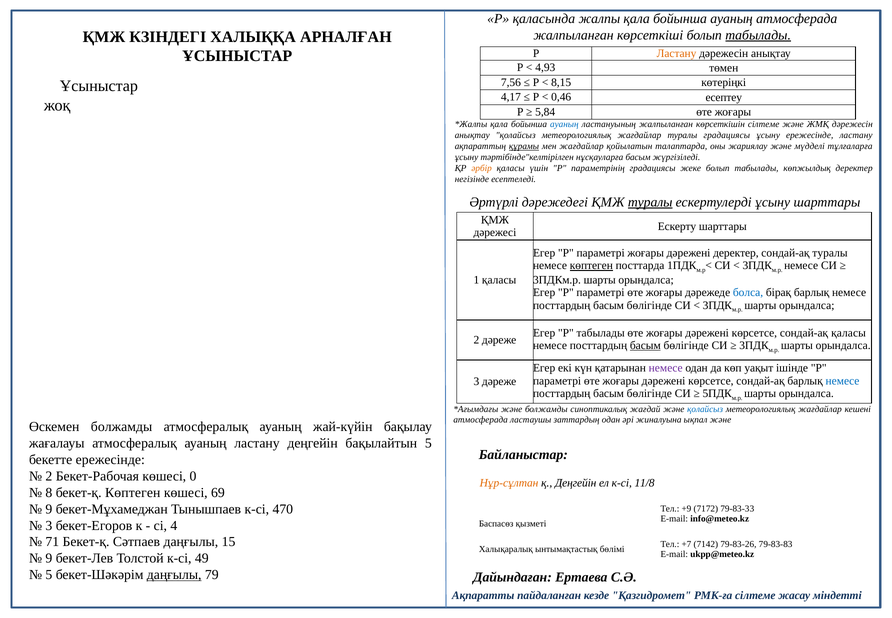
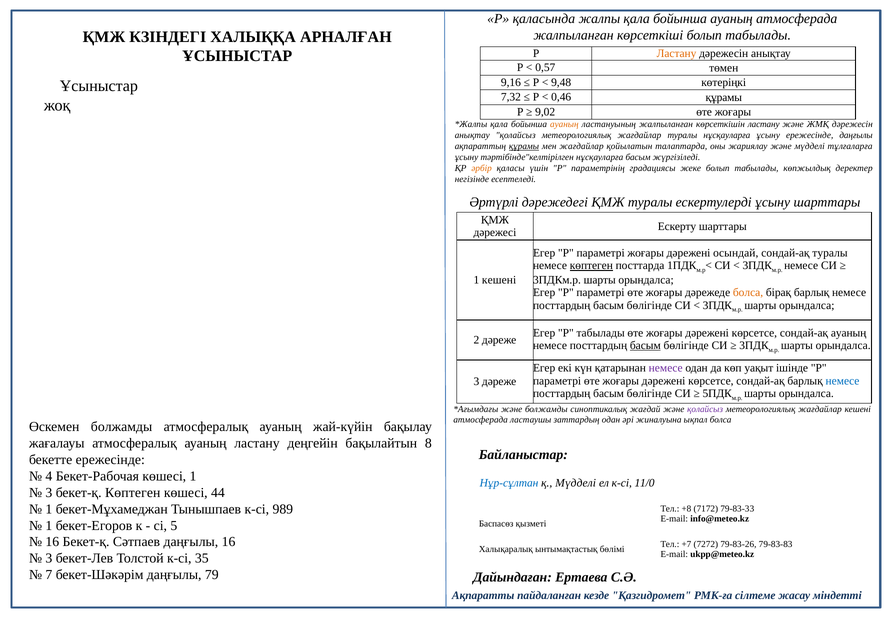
табылады underline: present -> none (758, 35)
4,93: 4,93 -> 0,57 (545, 68)
7,56: 7,56 -> 9,16 (511, 82)
8,15: 8,15 -> 9,48 (561, 82)
4,17: 4,17 -> 7,32 (511, 97)
0,46 есептеу: есептеу -> құрамы (724, 97)
5,84: 5,84 -> 9,02 (545, 112)
ауаның colour: blue -> orange (564, 124)
көрсеткішін сілтеме: сілтеме -> ластану (764, 124)
туралы градациясы: градациясы -> нұсқауларға (727, 135)
ережесінде ластану: ластану -> даңғылы (856, 135)
туралы underline: present -> none (650, 202)
дәрежені деректер: деректер -> осындай (736, 253)
1 қаласы: қаласы -> кешені (499, 280)
болса colour: blue -> orange (748, 292)
сондай-ақ қаласы: қаласы -> ауаның (849, 333)
қолайсыз colour: blue -> purple (705, 409)
ықпал және: және -> болса (721, 420)
бақылайтын 5: 5 -> 8 (428, 443)
2: 2 -> 4 (49, 476)
көшесі 0: 0 -> 1 (193, 476)
Нұр-сұлтан colour: orange -> blue (509, 483)
қ Деңгейін: Деңгейін -> Мүдделі (576, 483)
11/8: 11/8 -> 11/0 (645, 483)
8: 8 -> 3 (49, 492)
69: 69 -> 44 (218, 492)
9: 9 -> 1 (49, 509)
470: 470 -> 989 (283, 509)
+9: +9 -> +8 (686, 508)
3: 3 -> 1 (49, 525)
4: 4 -> 5 (174, 525)
71: 71 -> 16 (52, 542)
даңғылы 15: 15 -> 16 (229, 542)
7142: 7142 -> 7272 (706, 544)
9: 9 -> 3 (49, 558)
49: 49 -> 35 (202, 558)
5: 5 -> 7 (49, 574)
даңғылы underline: present -> none (174, 574)
